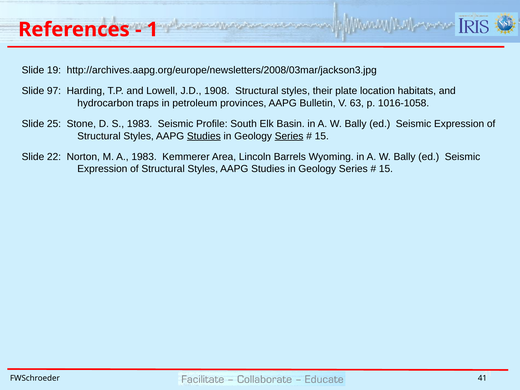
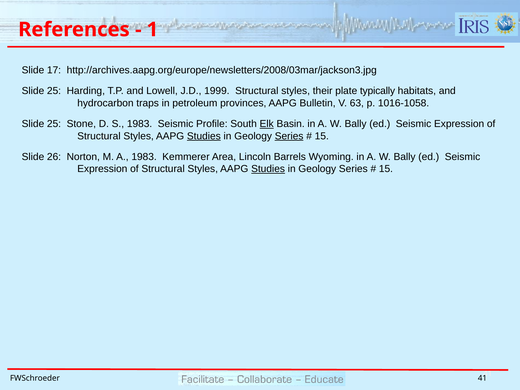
19: 19 -> 17 (54, 70)
97: 97 -> 25 (54, 91)
1908: 1908 -> 1999 (217, 91)
location: location -> typically (378, 91)
Elk underline: none -> present (267, 124)
22: 22 -> 26 (54, 157)
Studies underline: none -> present (268, 169)
